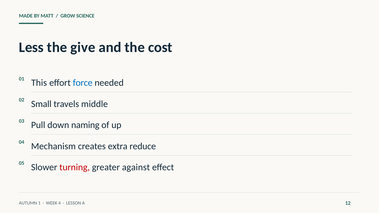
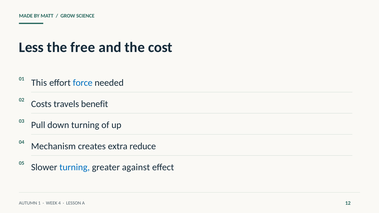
give: give -> free (83, 47)
Small: Small -> Costs (41, 104)
middle: middle -> benefit (95, 104)
down naming: naming -> turning (85, 125)
turning colour: red -> blue (75, 167)
